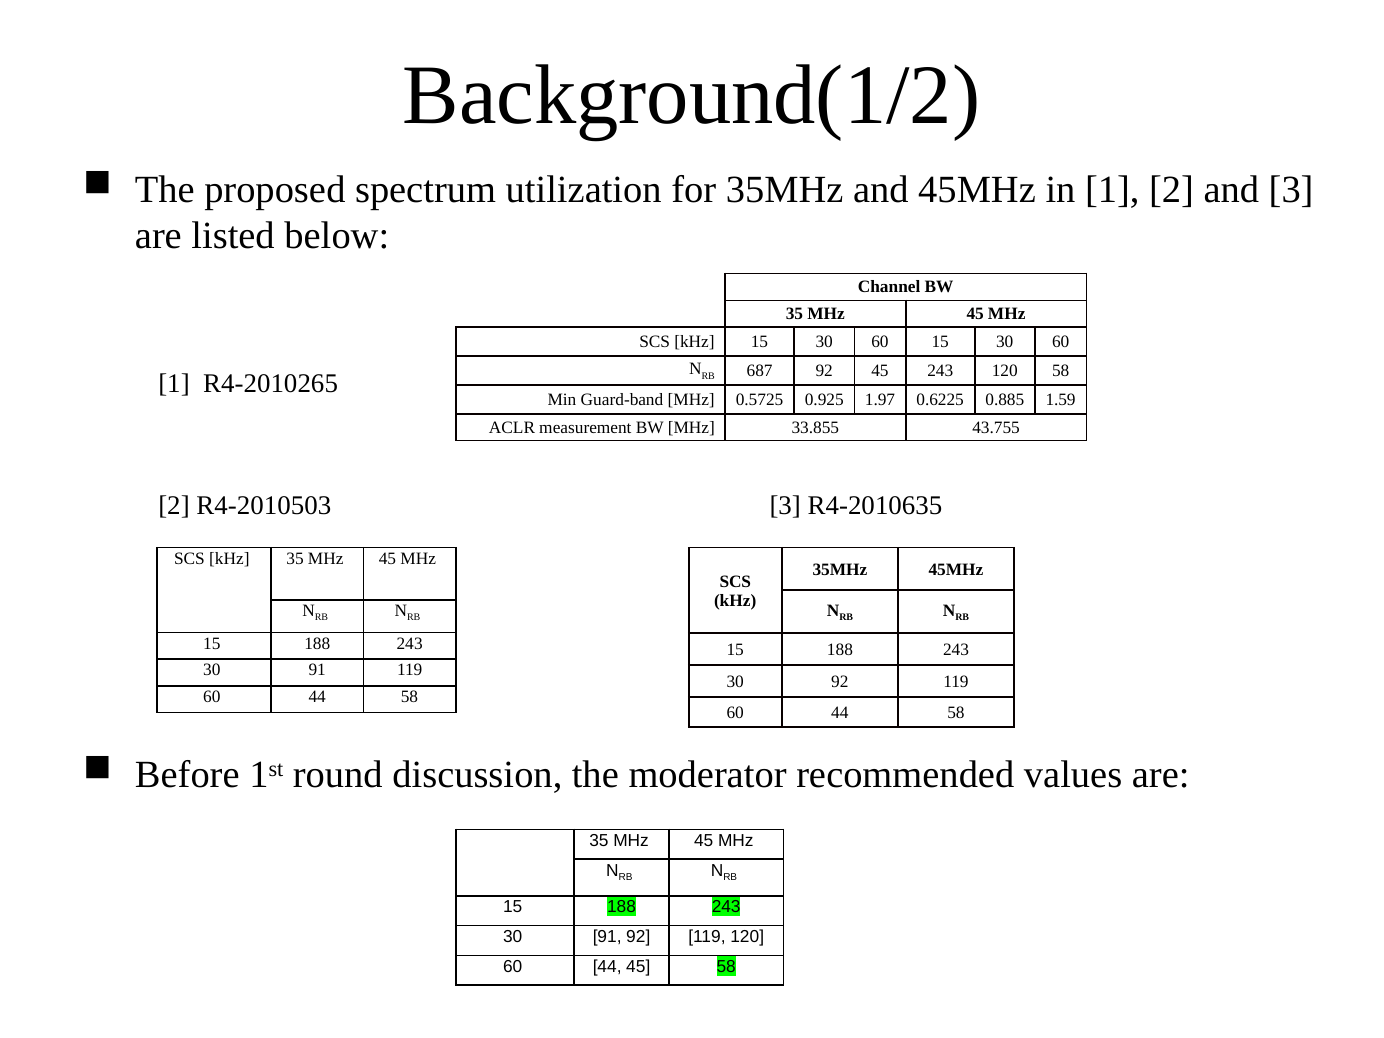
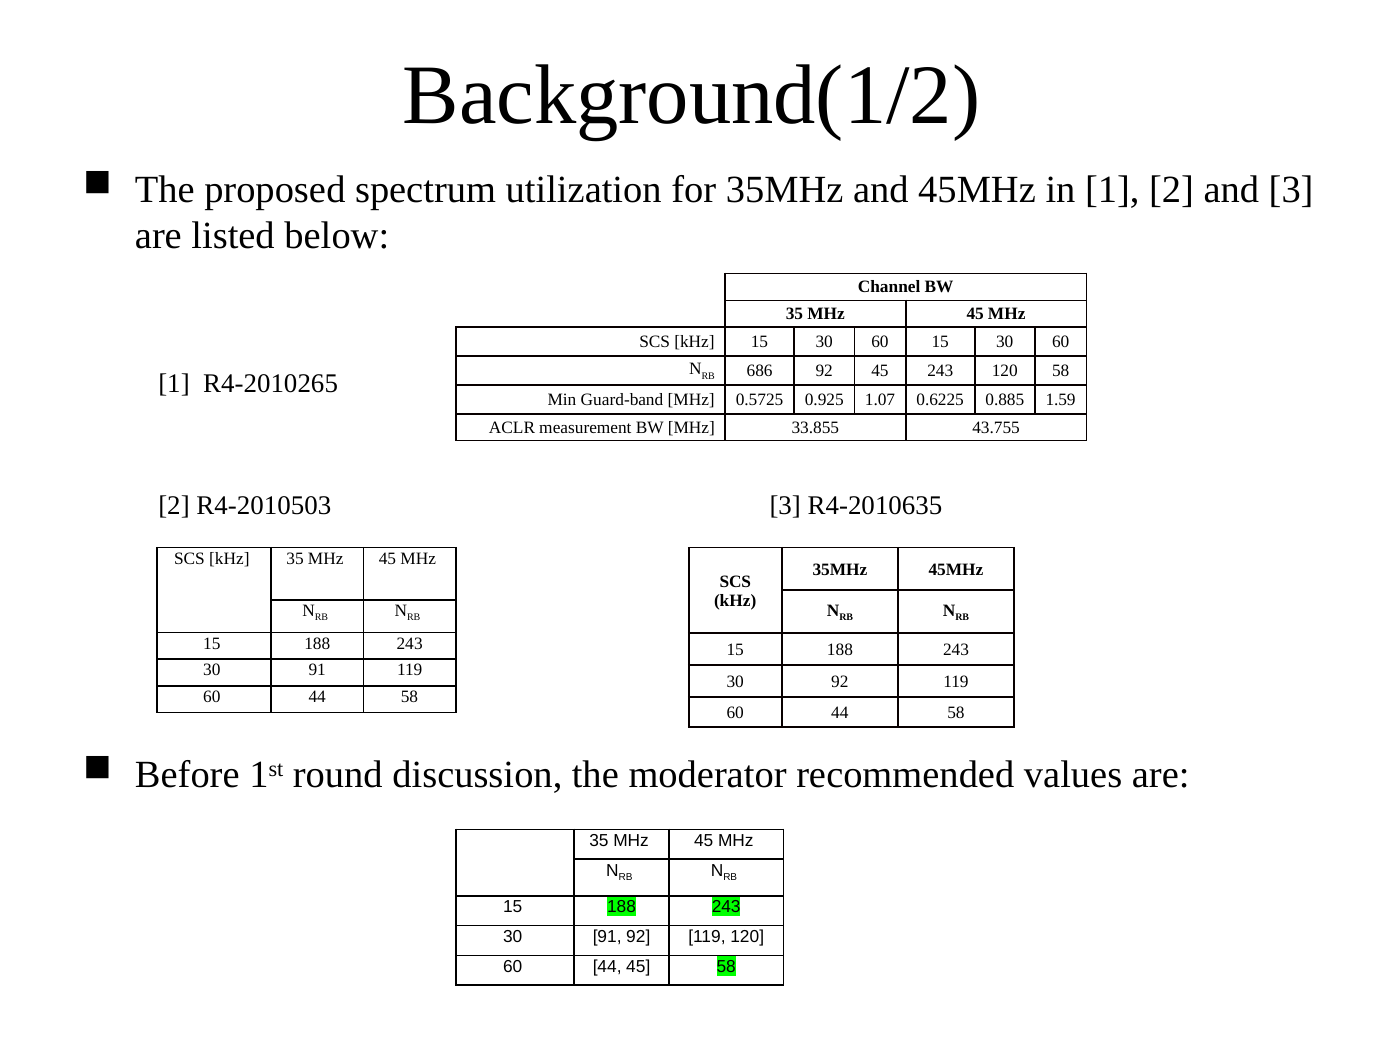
687: 687 -> 686 (760, 371)
1.97: 1.97 -> 1.07 (880, 399)
